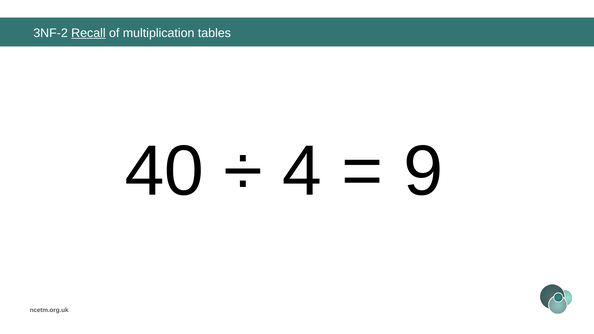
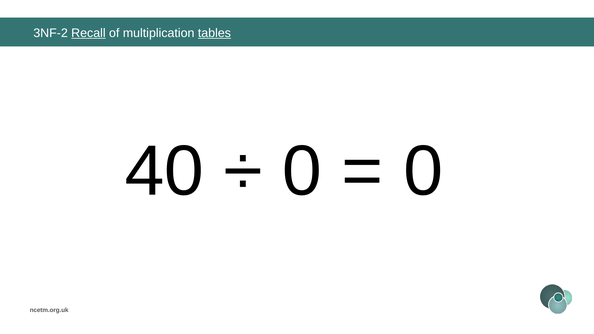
tables underline: none -> present (214, 33)
4: 4 -> 0 (302, 171)
9: 9 -> 0 (423, 171)
